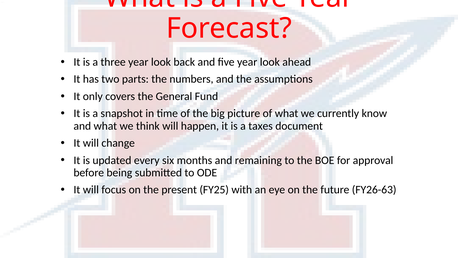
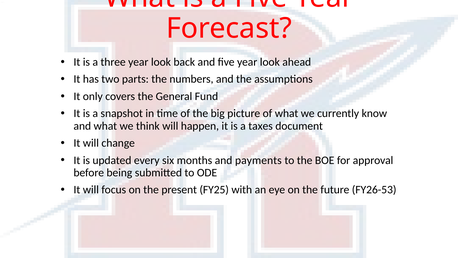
remaining: remaining -> payments (258, 160)
FY26-63: FY26-63 -> FY26-53 (374, 189)
